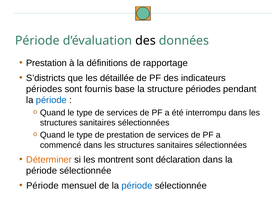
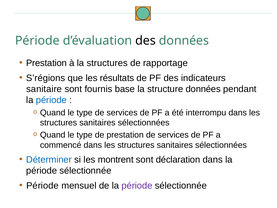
la définitions: définitions -> structures (107, 63)
S’districts: S’districts -> S’régions (46, 78)
détaillée: détaillée -> résultats (117, 78)
périodes: périodes -> sanitaire (44, 89)
structure périodes: périodes -> données (203, 89)
Déterminer colour: orange -> blue (49, 159)
période colour: blue -> purple (137, 185)
